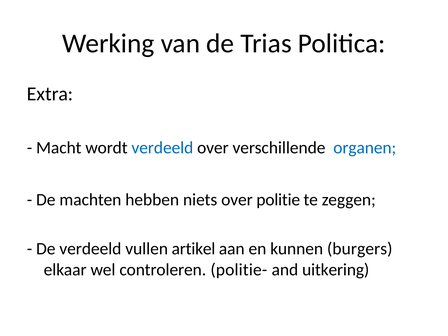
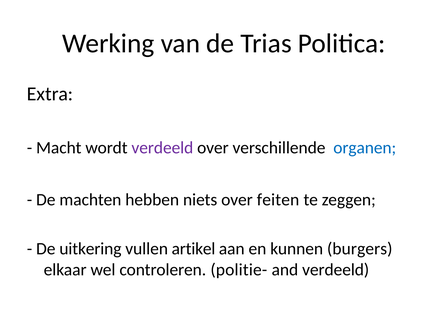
verdeeld colour: blue -> purple (162, 148)
politie: politie -> feiten (278, 200)
De verdeeld: verdeeld -> uitkering (90, 249)
and uitkering: uitkering -> verdeeld (336, 270)
